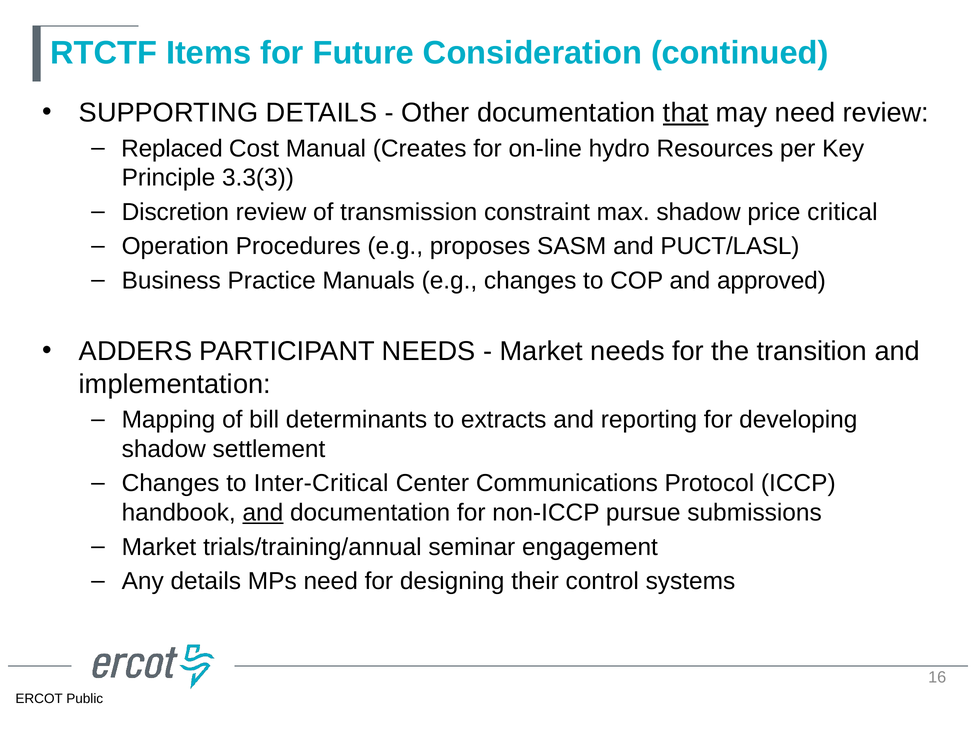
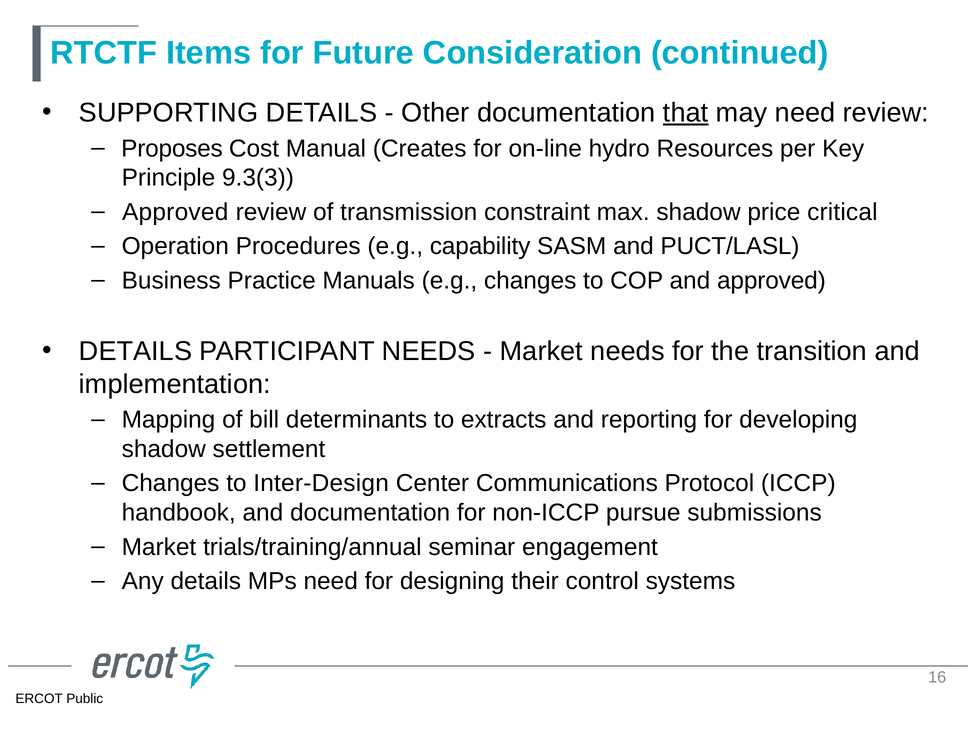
Replaced: Replaced -> Proposes (172, 148)
3.3(3: 3.3(3 -> 9.3(3 (258, 178)
Discretion: Discretion -> Approved (175, 212)
proposes: proposes -> capability (480, 246)
ADDERS: ADDERS -> DETAILS (136, 351)
Inter-Critical: Inter-Critical -> Inter-Design (321, 483)
and underline: present -> none (263, 512)
